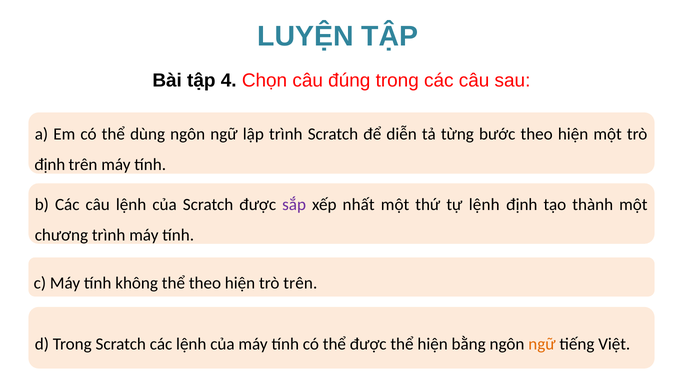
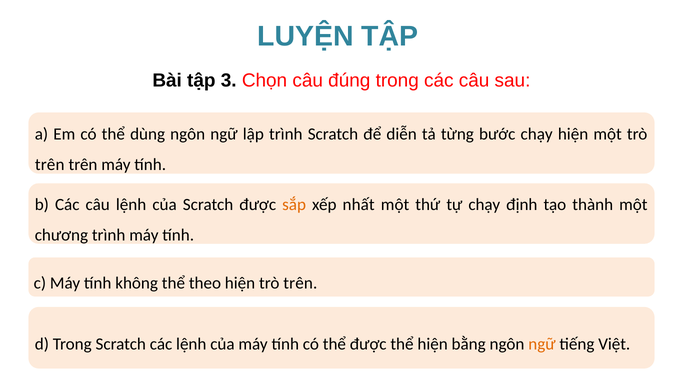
4: 4 -> 3 (229, 81)
bước theo: theo -> chạy (537, 134)
định: định -> trên (50, 165)
sắp colour: purple -> orange (294, 205)
tự lệnh: lệnh -> chạy (484, 205)
